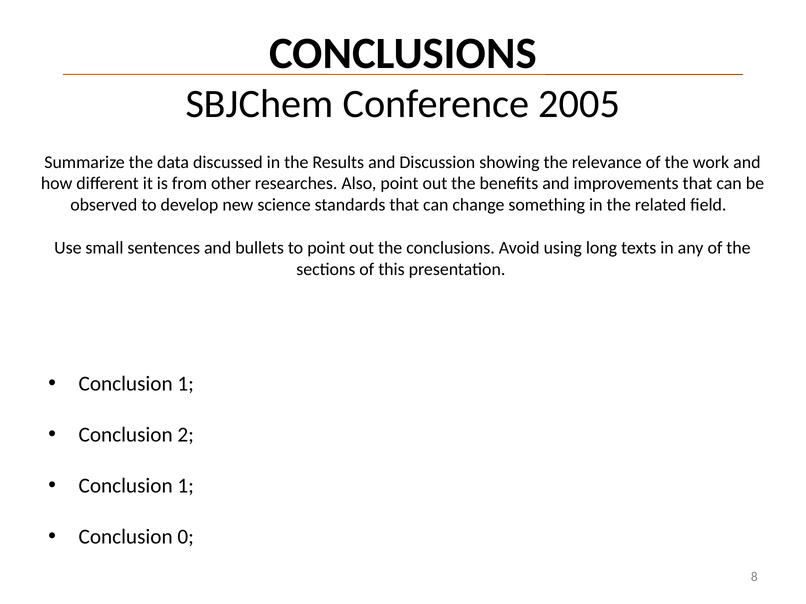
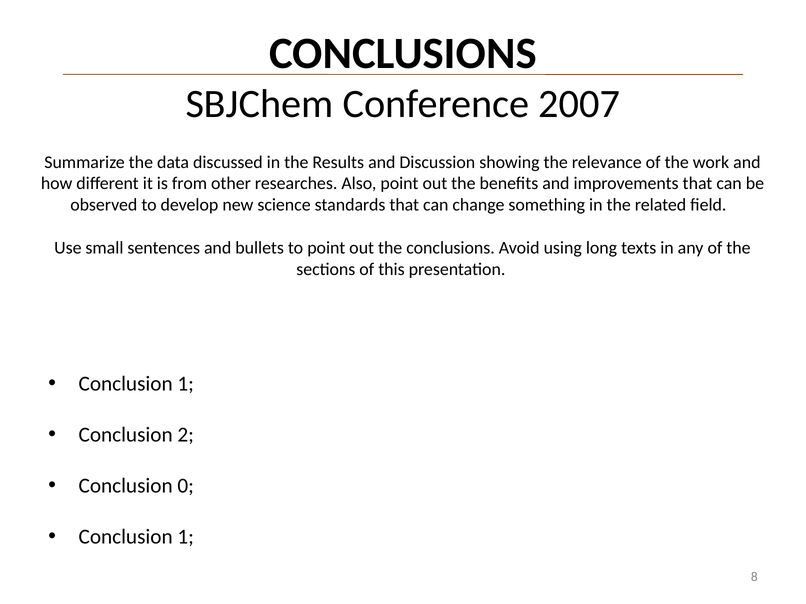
2005: 2005 -> 2007 (579, 104)
1: 1 -> 0 (186, 486)
0: 0 -> 1 (186, 537)
